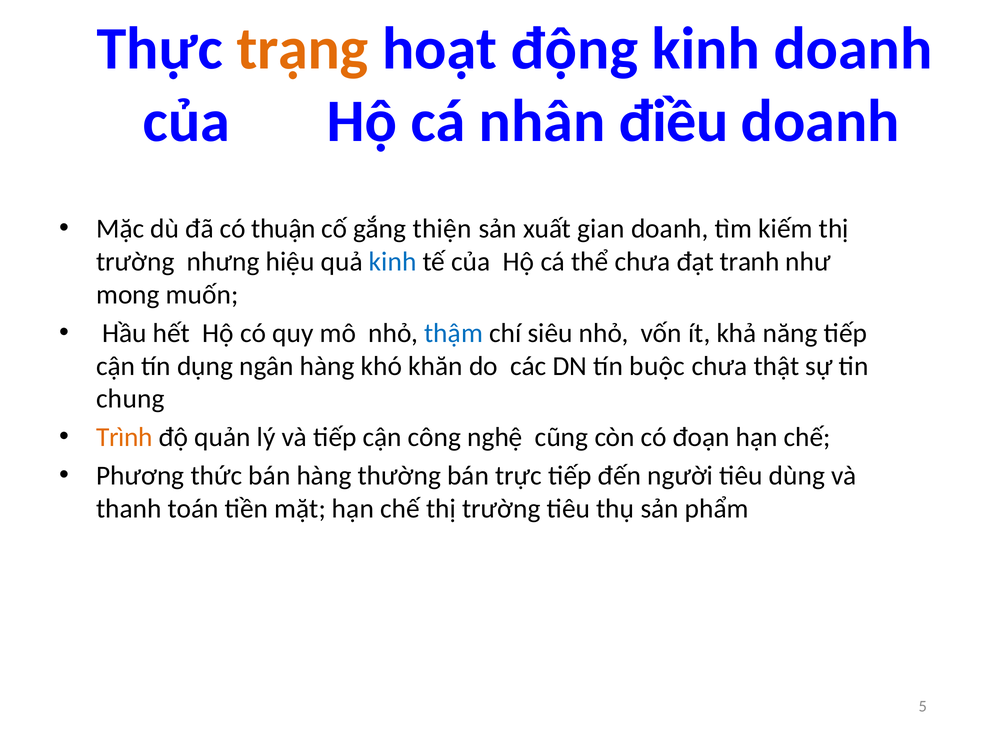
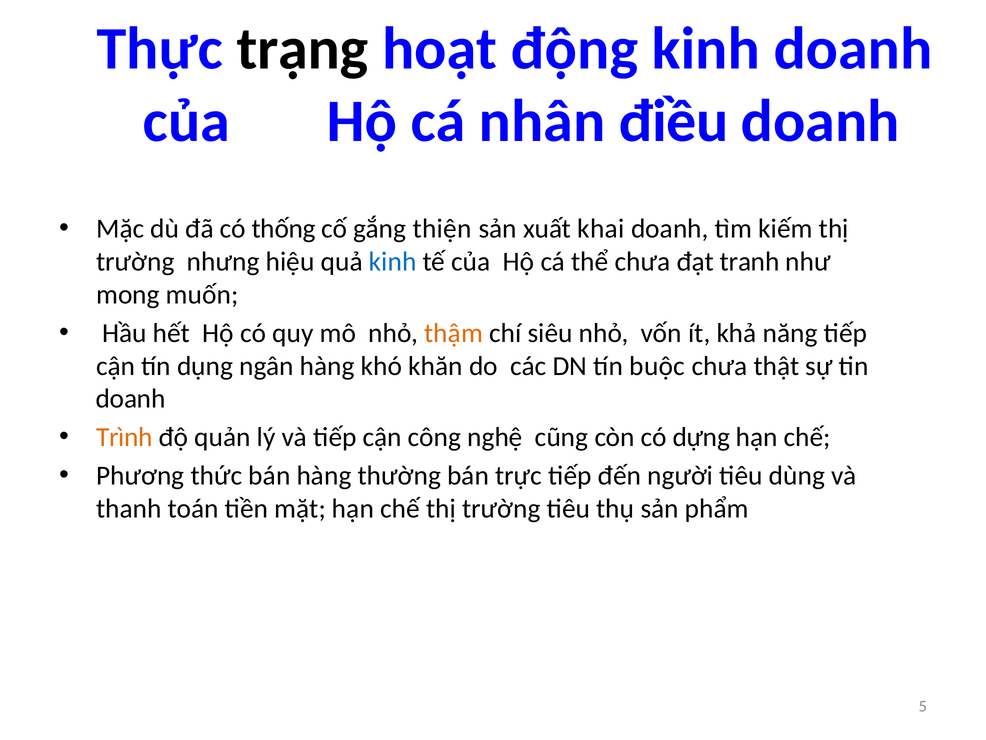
trạng colour: orange -> black (302, 49)
thuận: thuận -> thống (284, 229)
gian: gian -> khai (601, 229)
thậm colour: blue -> orange (454, 333)
chung: chung -> doanh (131, 399)
đoạn: đoạn -> dựng (701, 437)
